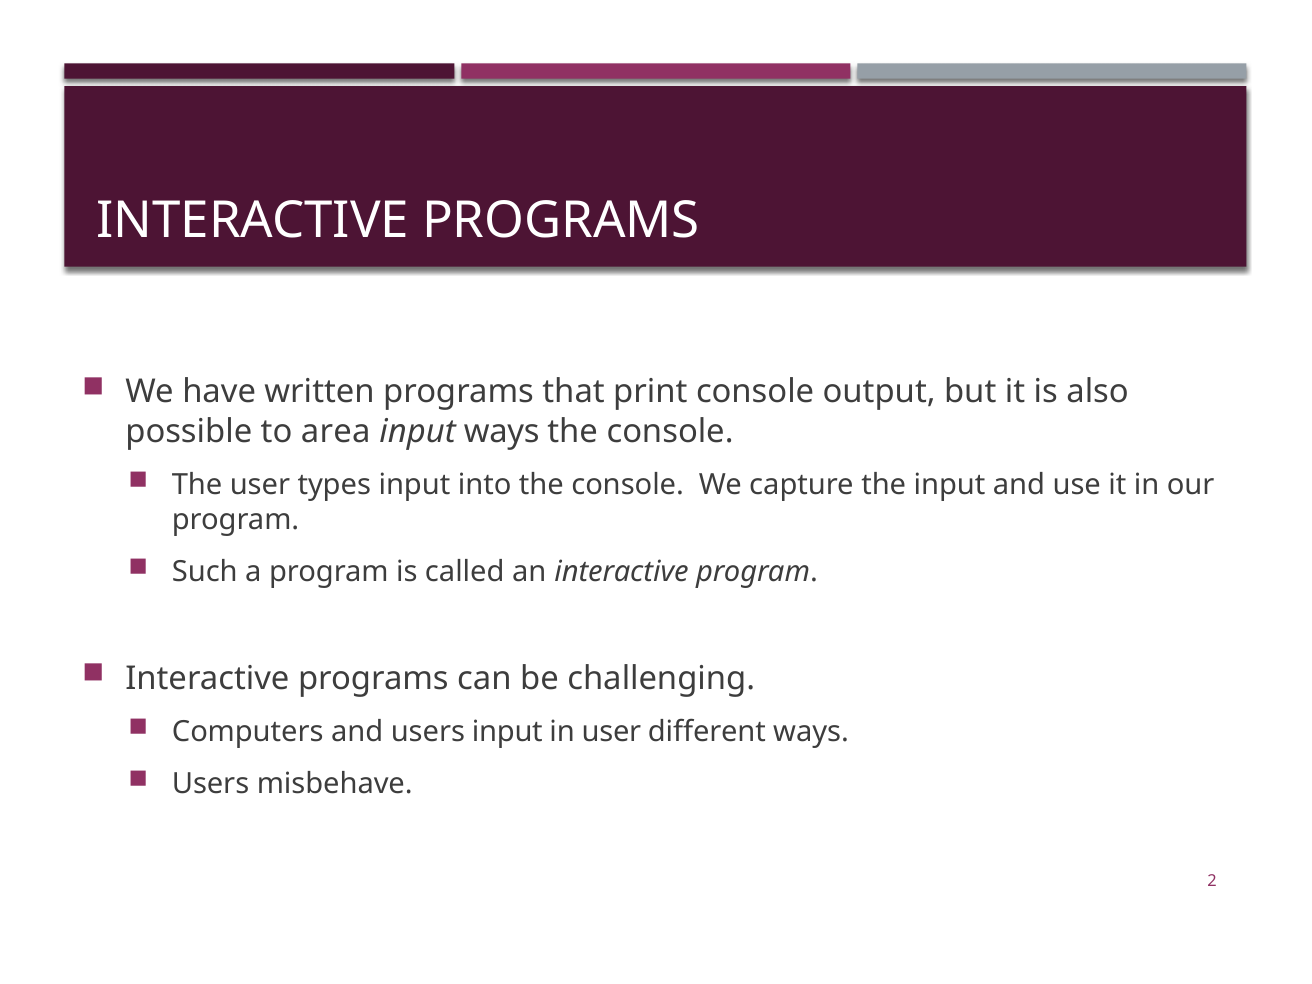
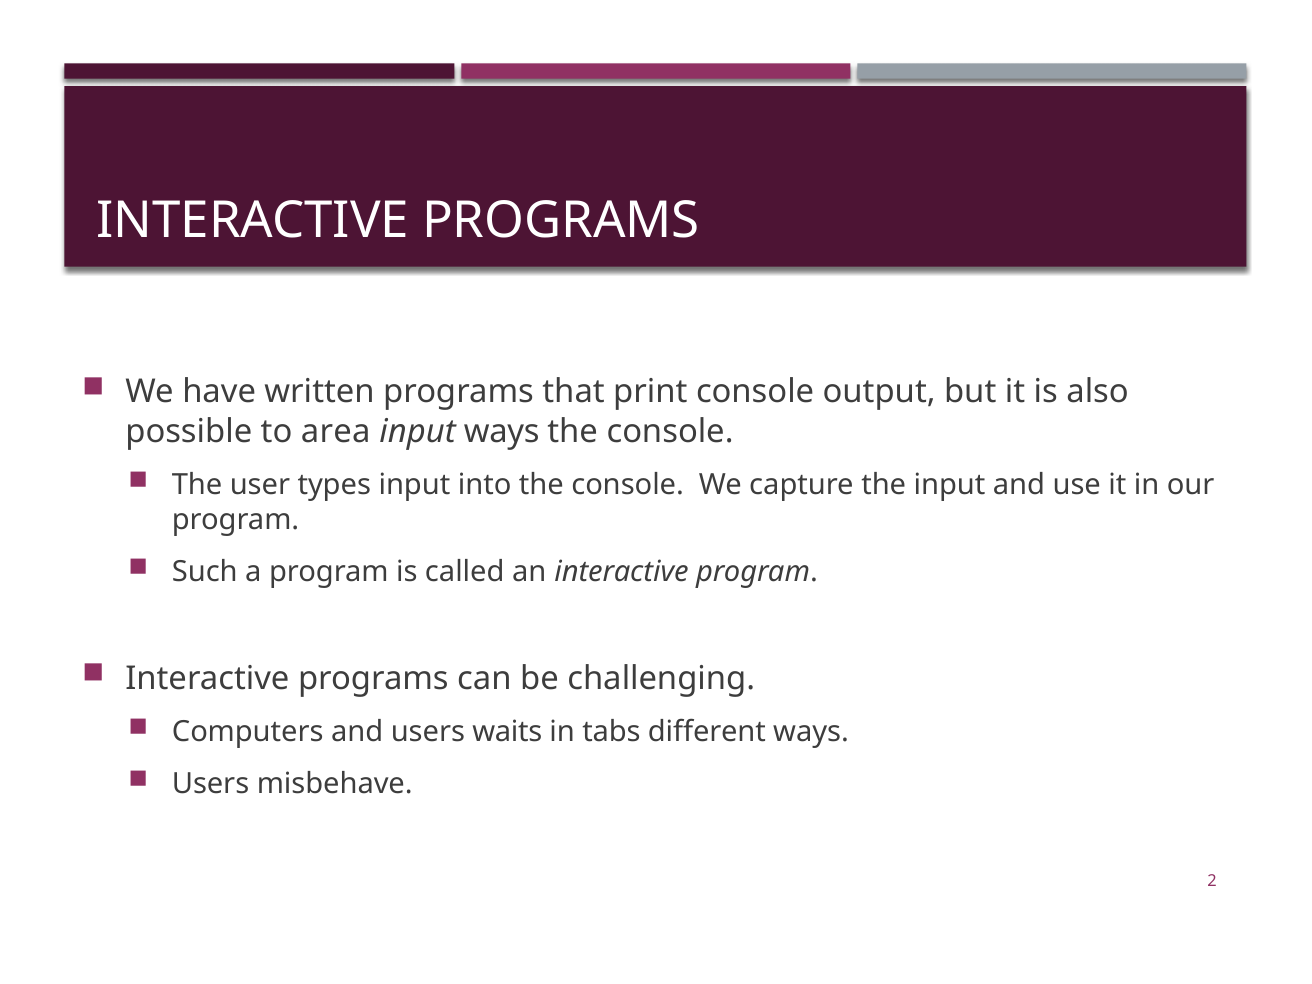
users input: input -> waits (507, 732)
in user: user -> tabs (611, 732)
